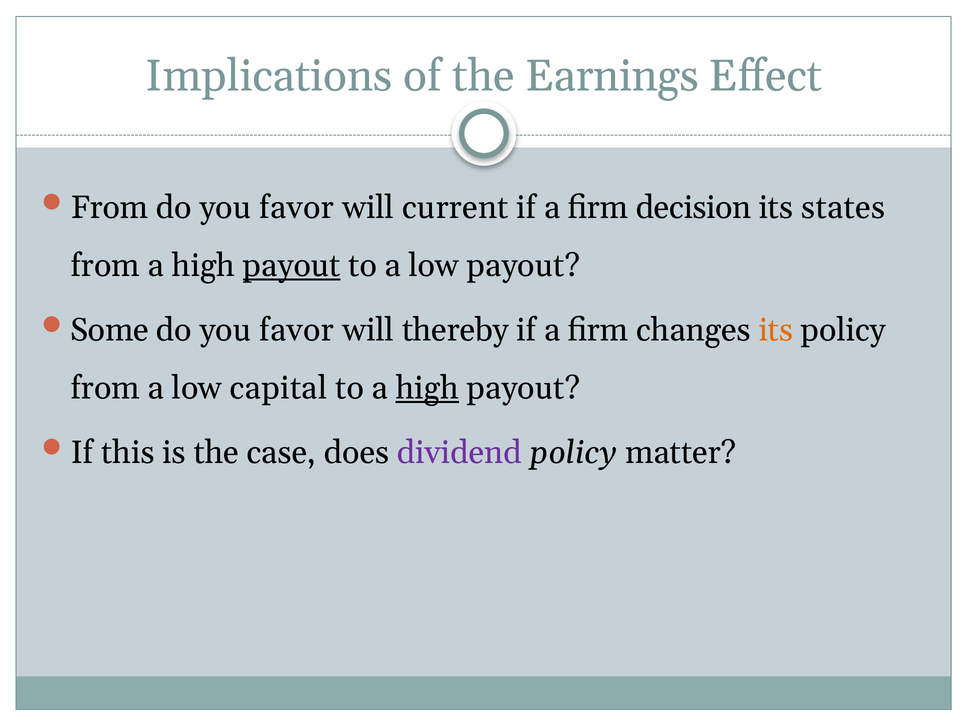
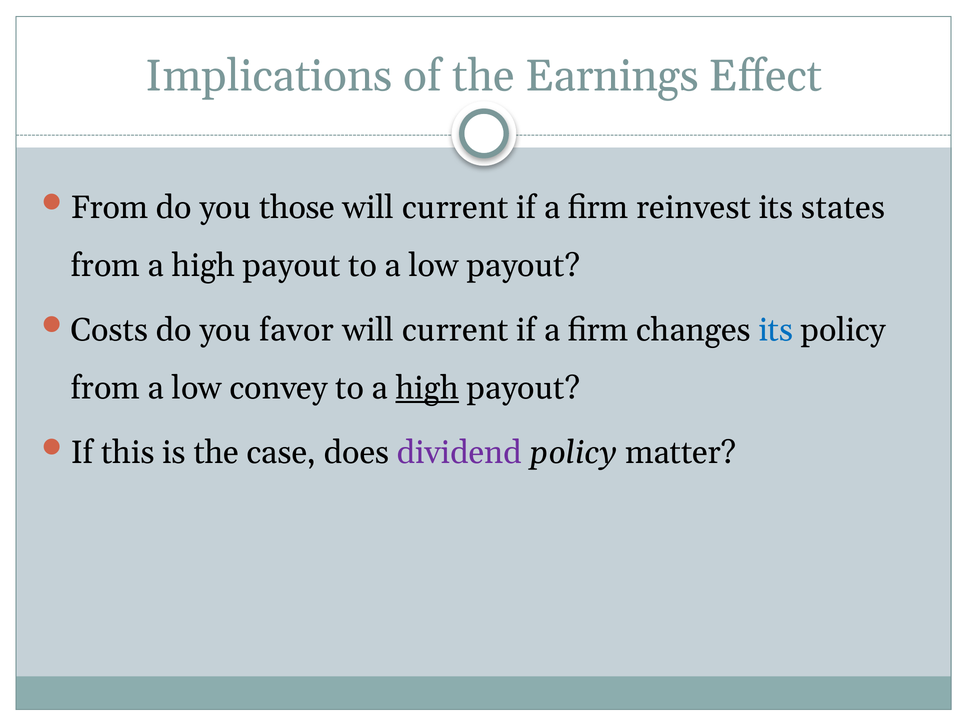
favor: favor -> those (297, 207)
decision: decision -> reinvest (693, 207)
payout underline: present -> none (292, 265)
Some: Some -> Costs (109, 330)
thereby: thereby -> current (455, 330)
its colour: orange -> blue (776, 330)
capital: capital -> convey (279, 388)
